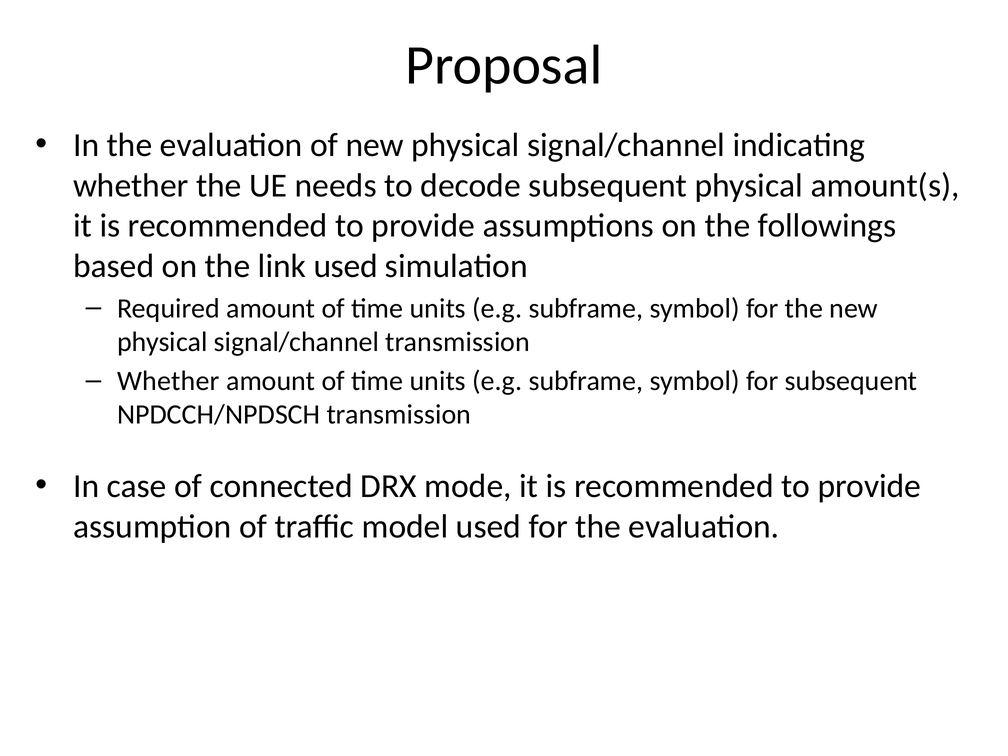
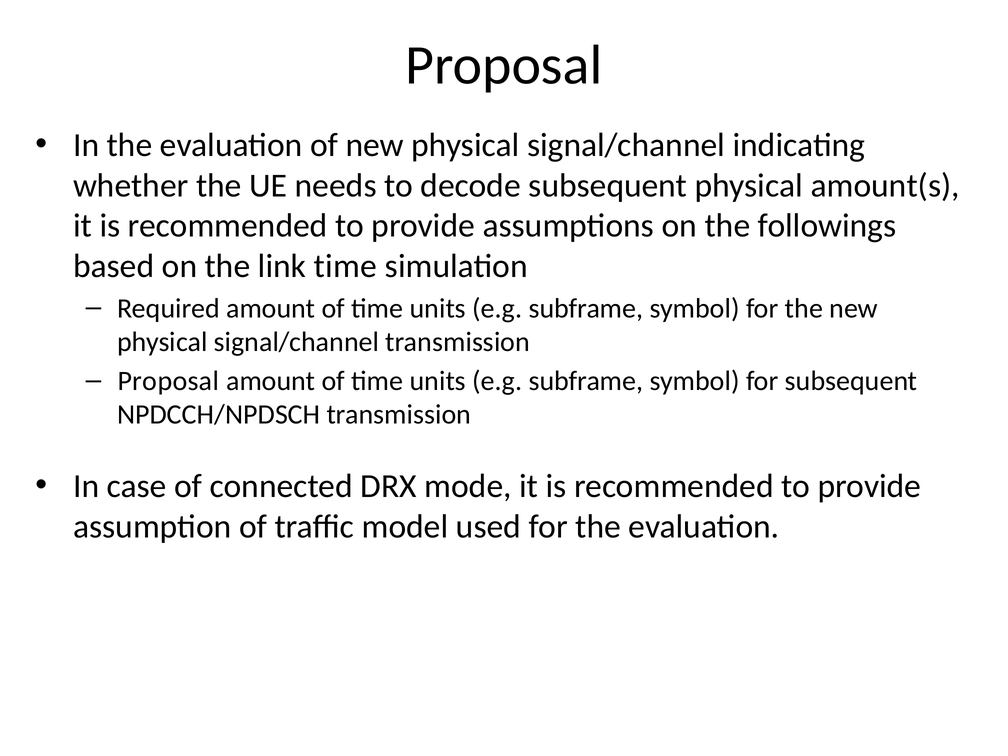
link used: used -> time (345, 266)
Whether: Whether -> Proposal (168, 381)
